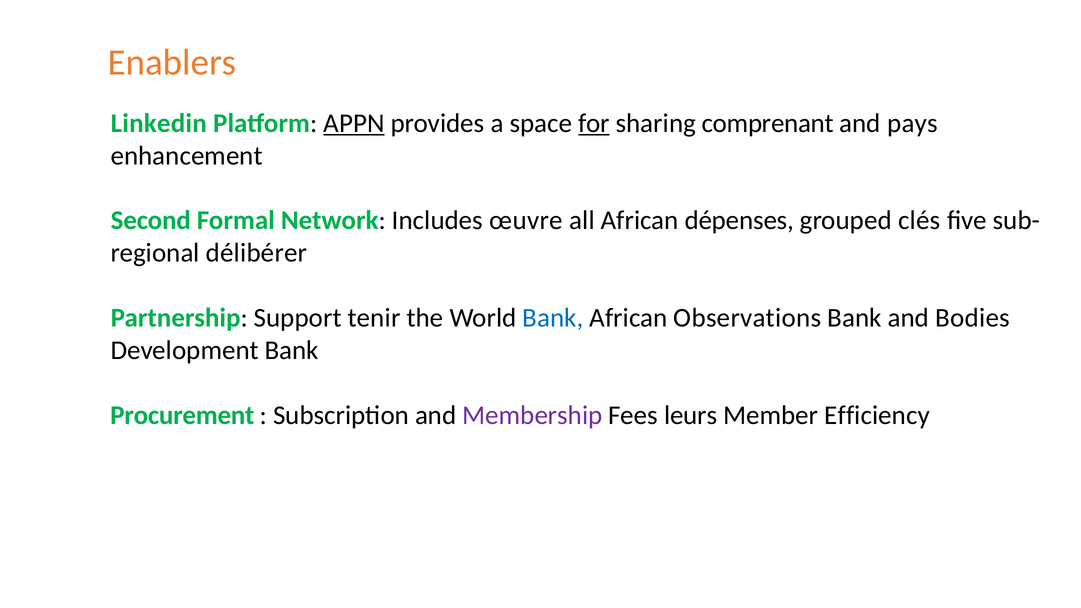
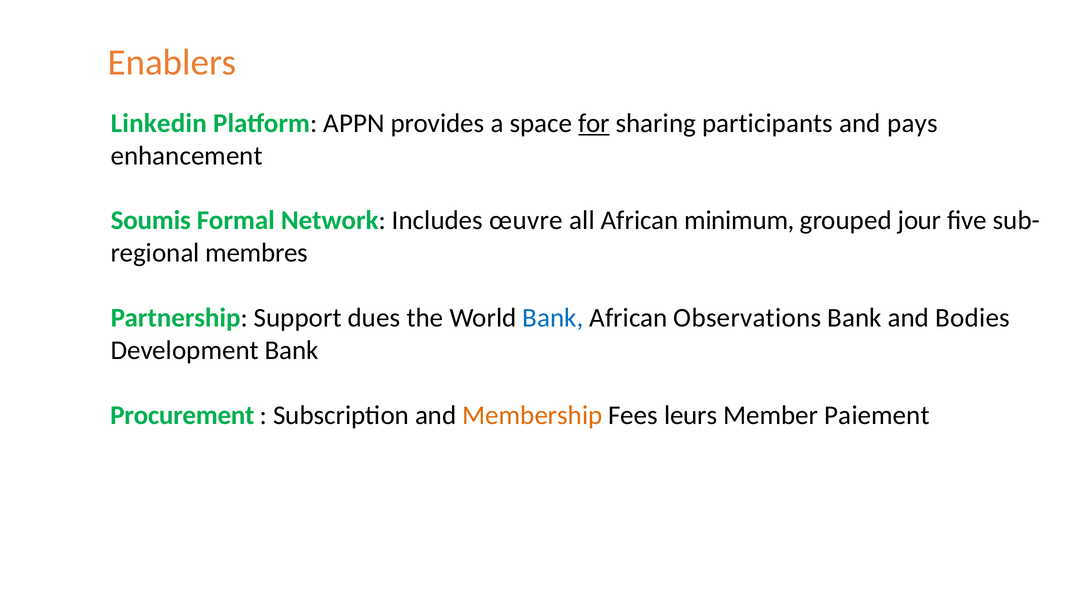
APPN underline: present -> none (354, 123)
comprenant: comprenant -> participants (768, 123)
Second: Second -> Soumis (151, 221)
dépenses: dépenses -> minimum (739, 221)
clés: clés -> jour (920, 221)
délibérer: délibérer -> membres (257, 253)
tenir: tenir -> dues (374, 318)
Membership colour: purple -> orange (532, 415)
Efficiency: Efficiency -> Paiement (877, 415)
